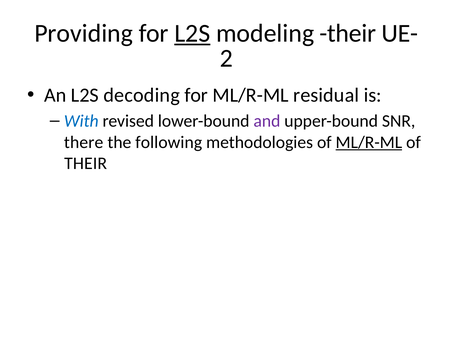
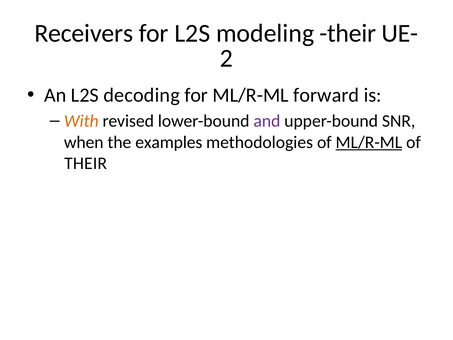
Providing: Providing -> Receivers (84, 33)
L2S underline: present -> none (192, 33)
residual: residual -> forward (326, 95)
With colour: blue -> orange (81, 121)
there: there -> when (84, 142)
following: following -> examples (169, 142)
